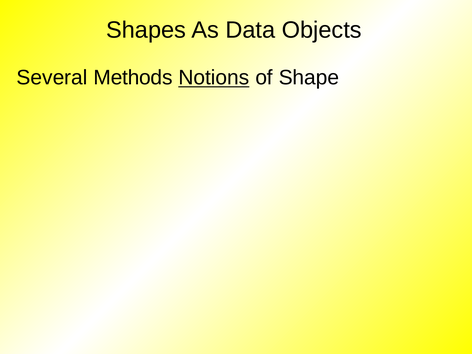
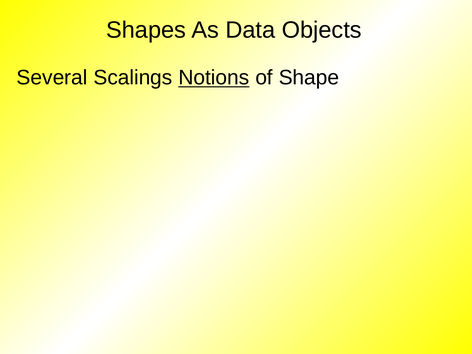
Methods: Methods -> Scalings (133, 78)
